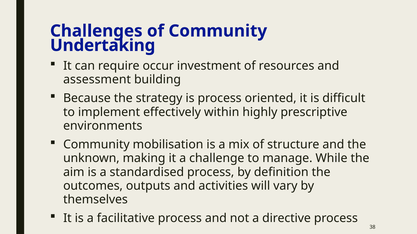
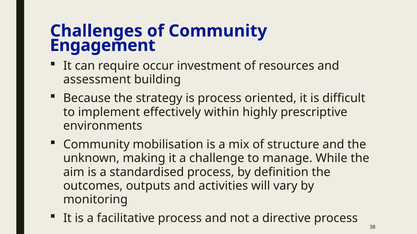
Undertaking: Undertaking -> Engagement (103, 45)
themselves: themselves -> monitoring (95, 200)
